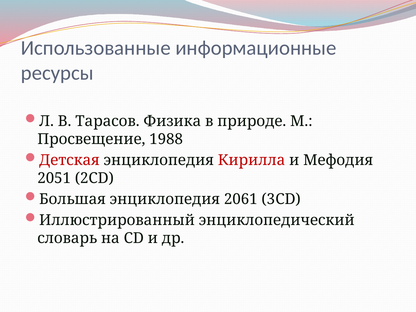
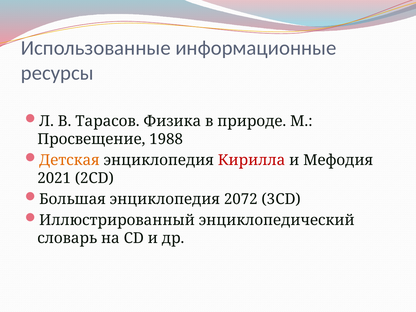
Детская colour: red -> orange (69, 160)
2051: 2051 -> 2021 (54, 178)
2061: 2061 -> 2072 (241, 199)
